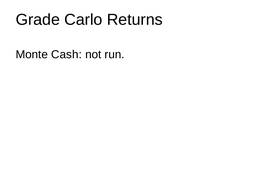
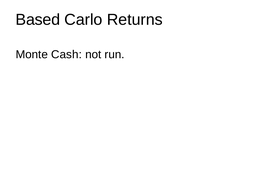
Grade: Grade -> Based (38, 20)
